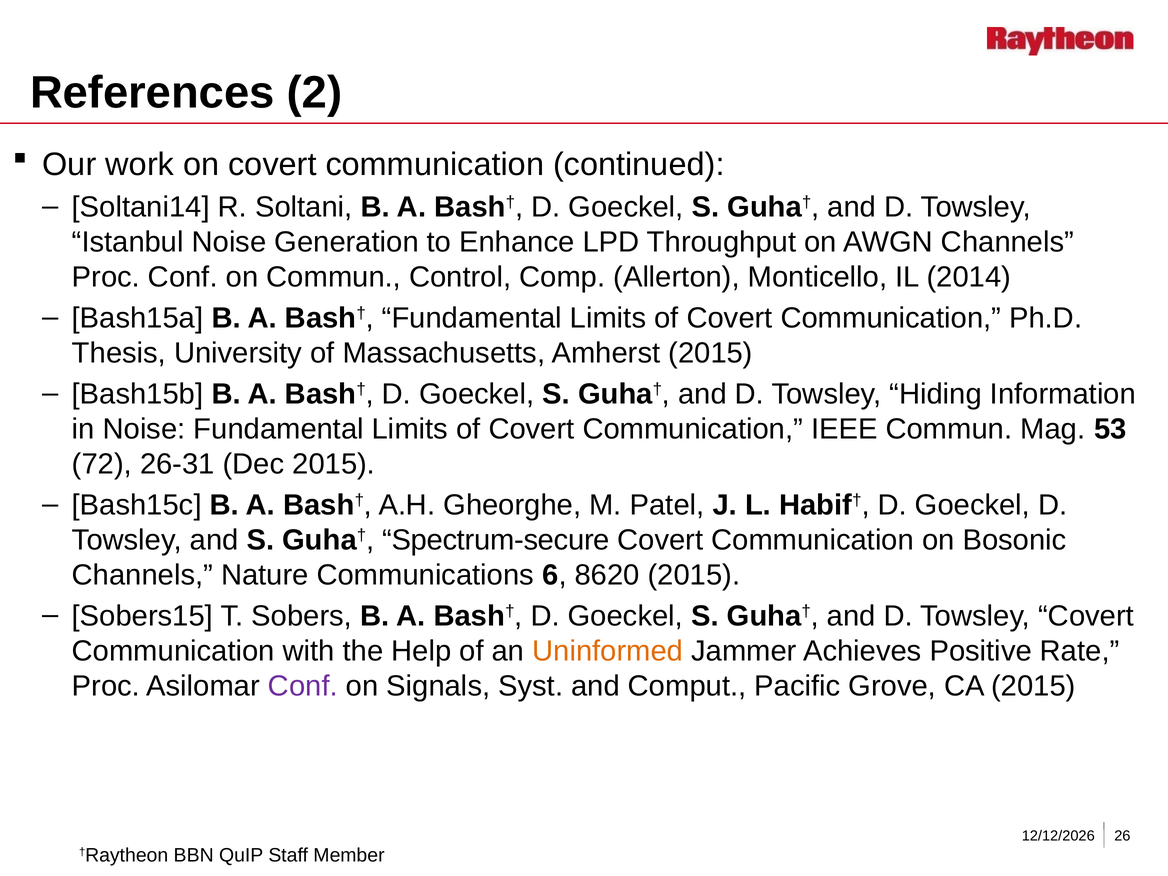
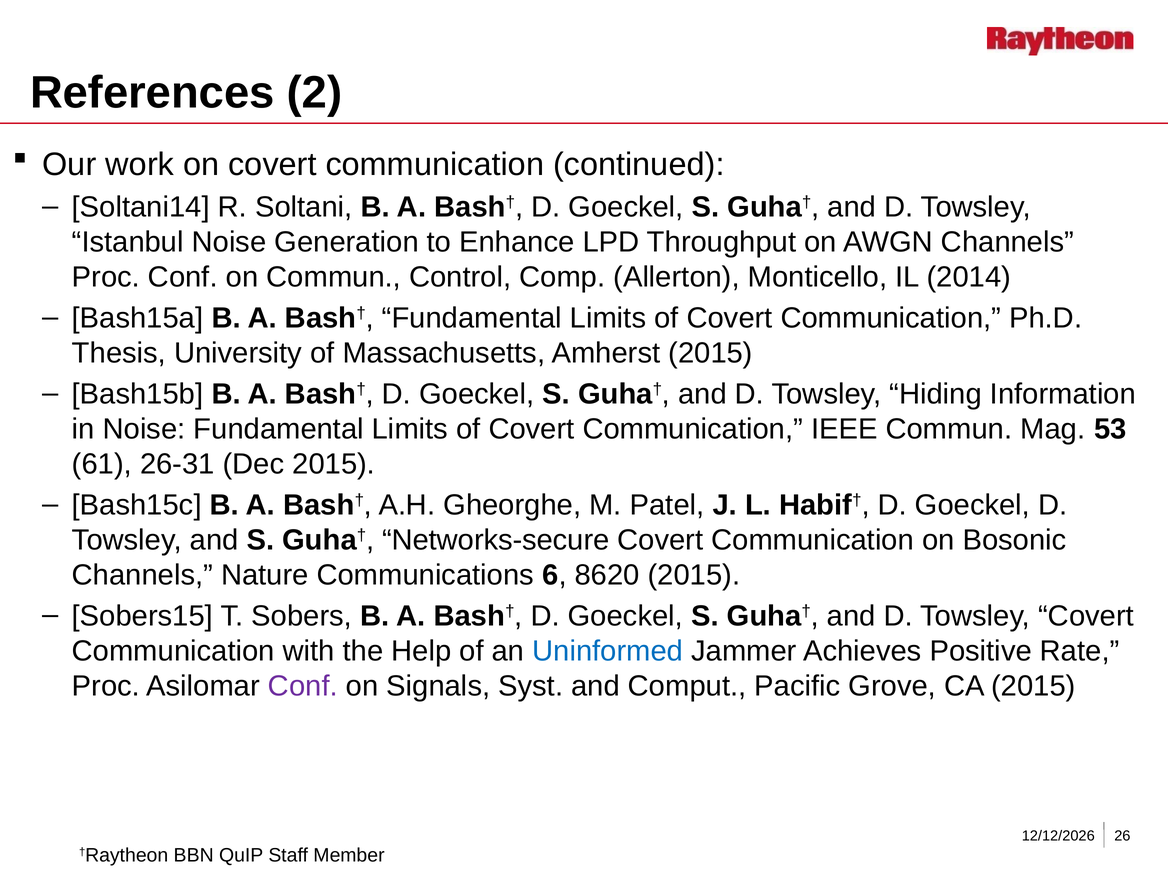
72: 72 -> 61 (102, 464)
Spectrum-secure: Spectrum-secure -> Networks-secure (496, 540)
Uninformed colour: orange -> blue (608, 651)
